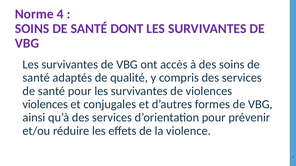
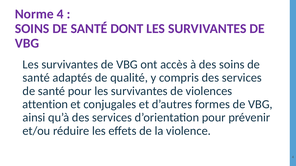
violences: violences -> attention (45, 105)
